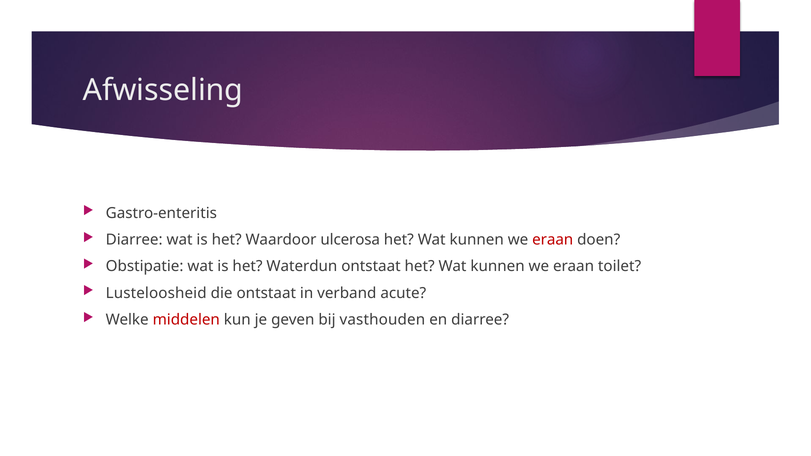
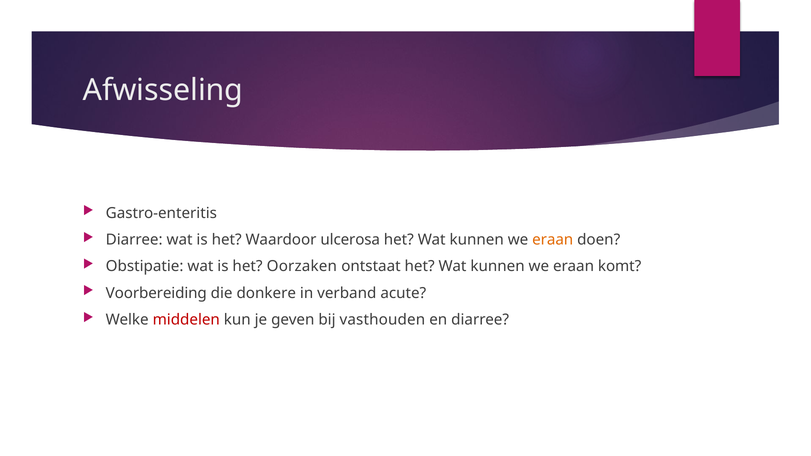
eraan colour: red -> orange (553, 240)
Waterdun: Waterdun -> Oorzaken (302, 267)
toilet: toilet -> komt (620, 267)
Lusteloosheid: Lusteloosheid -> Voorbereiding (156, 293)
die ontstaat: ontstaat -> donkere (266, 293)
